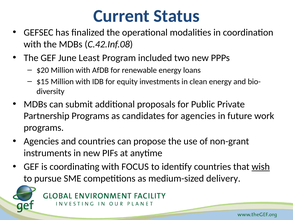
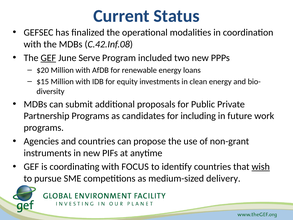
GEF underline: none -> present (48, 58)
Least: Least -> Serve (89, 58)
for agencies: agencies -> including (198, 116)
